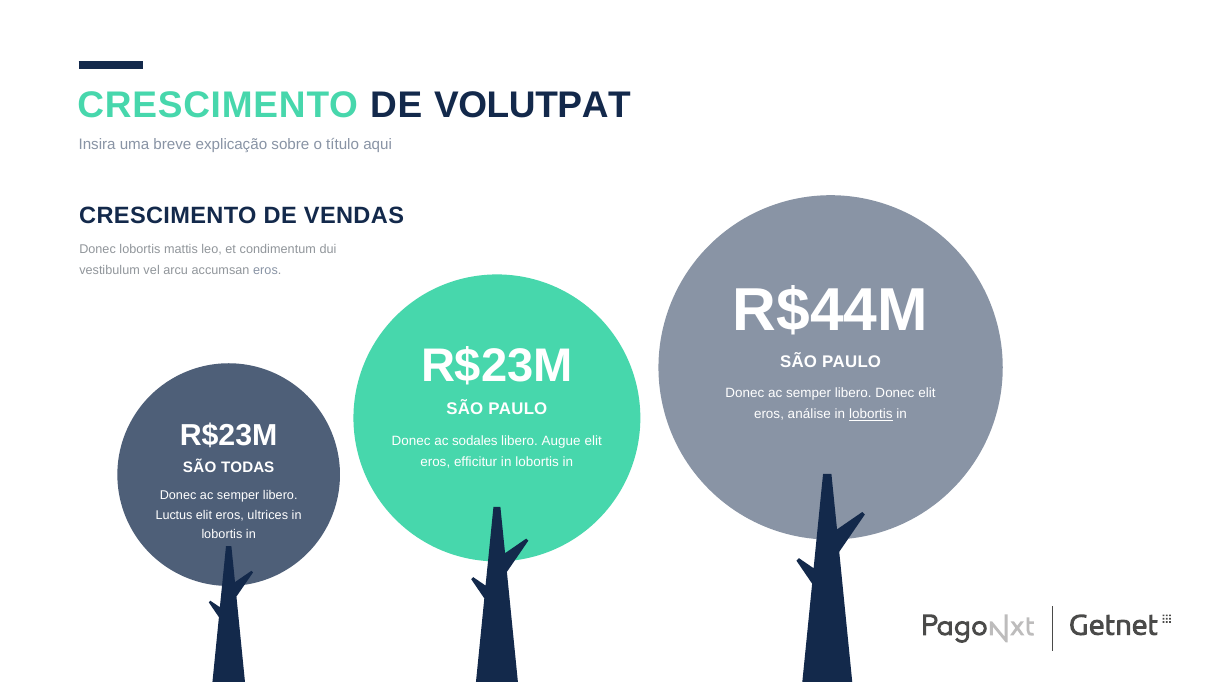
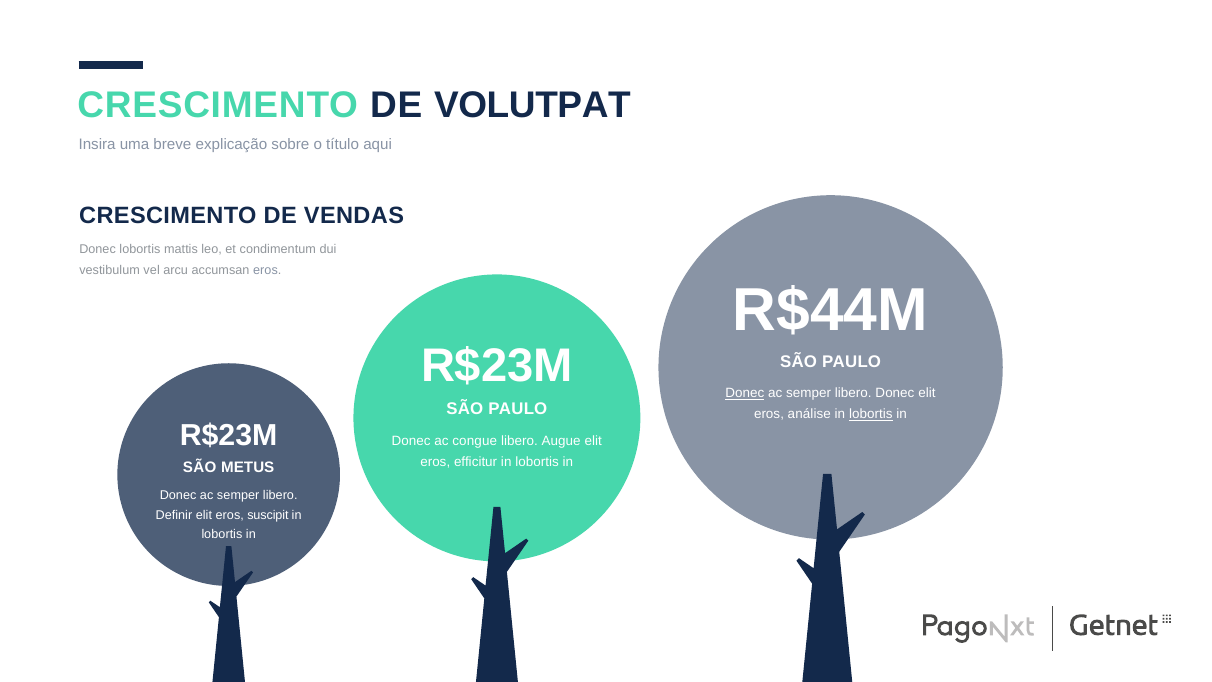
Donec underline: none -> present (745, 393)
sodales: sodales -> congue (475, 441)
TODAS: TODAS -> METUS (248, 468)
Luctus: Luctus -> Definir (174, 515)
ultrices: ultrices -> suscipit (268, 515)
